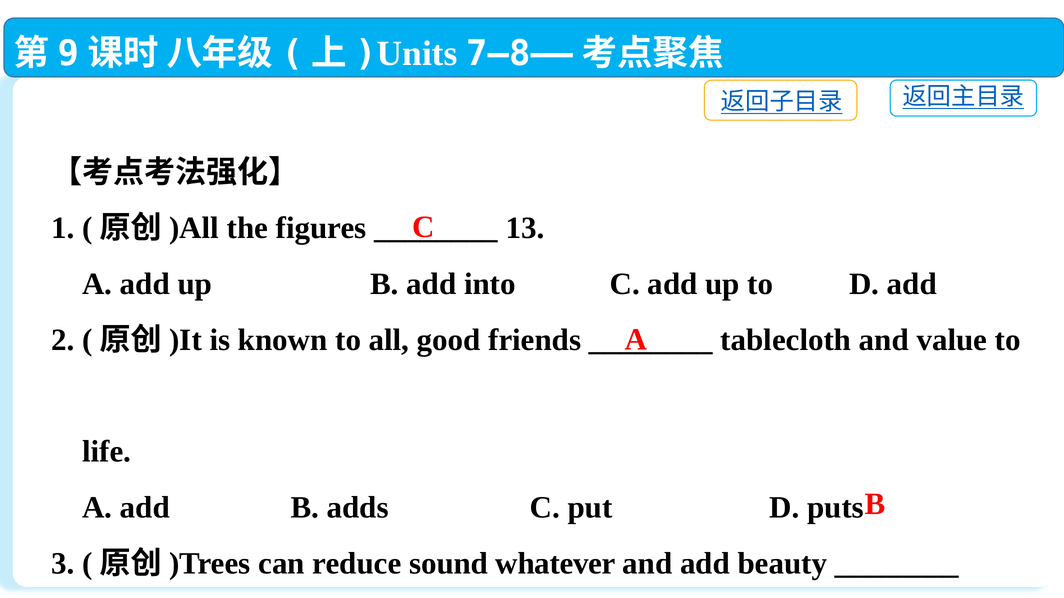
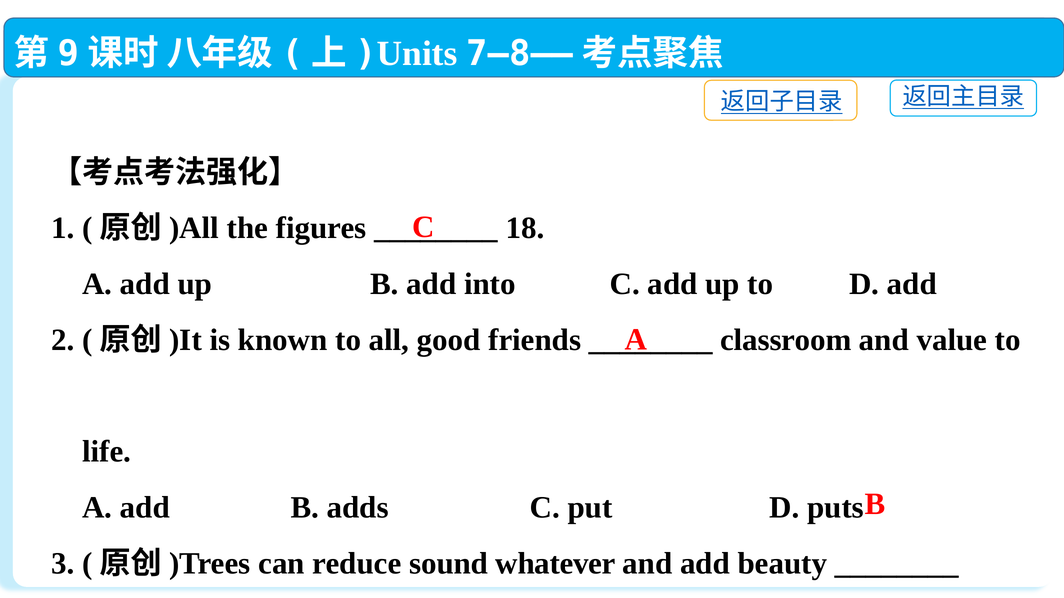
13: 13 -> 18 (525, 228)
tablecloth: tablecloth -> classroom (786, 340)
